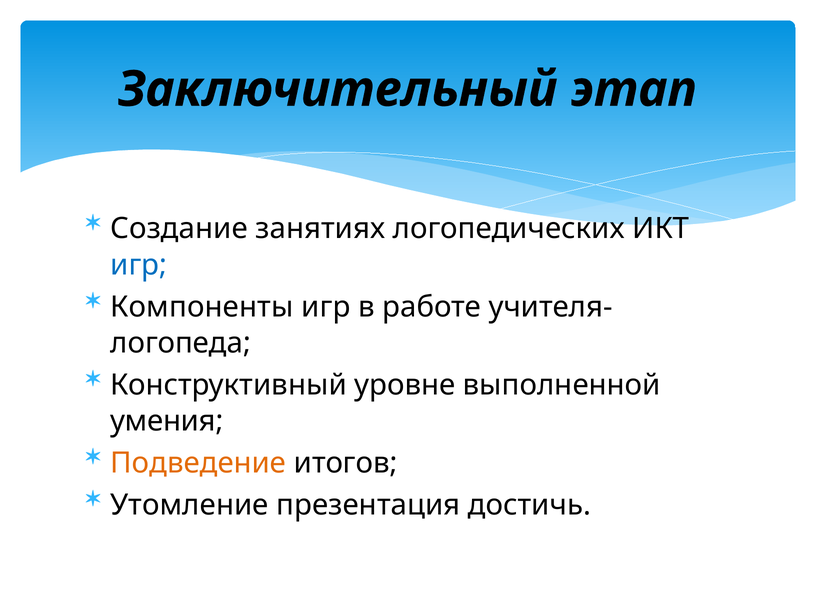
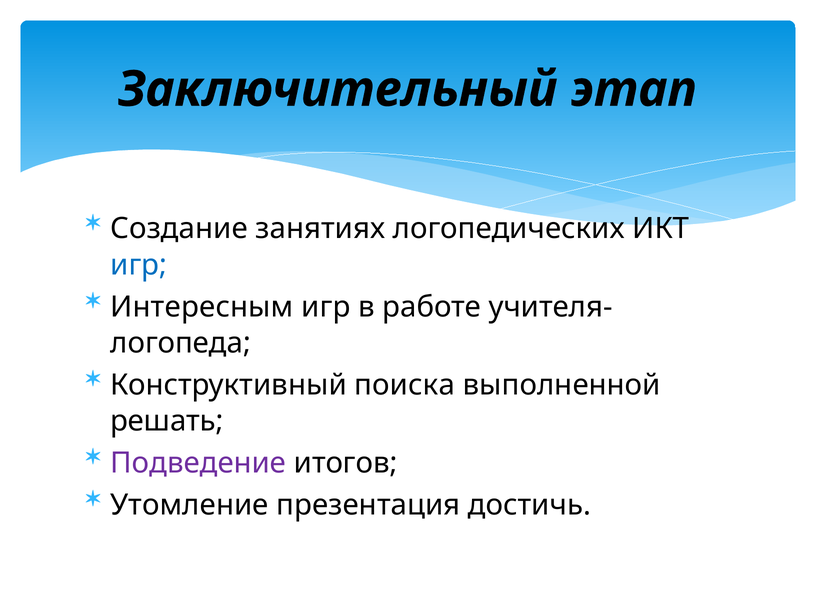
Компоненты: Компоненты -> Интересным (202, 307)
уровне: уровне -> поиска (405, 385)
умения: умения -> решать (167, 421)
Подведение colour: orange -> purple (198, 463)
